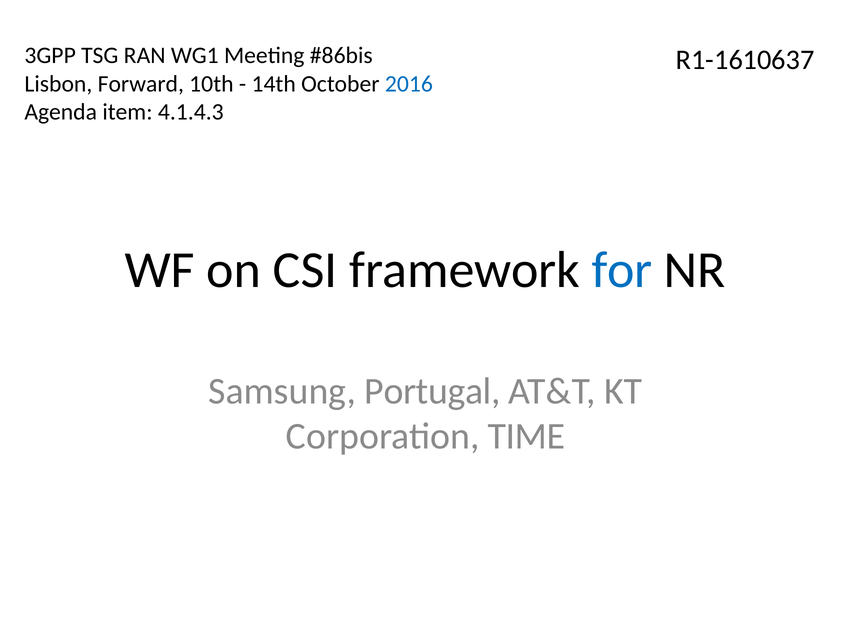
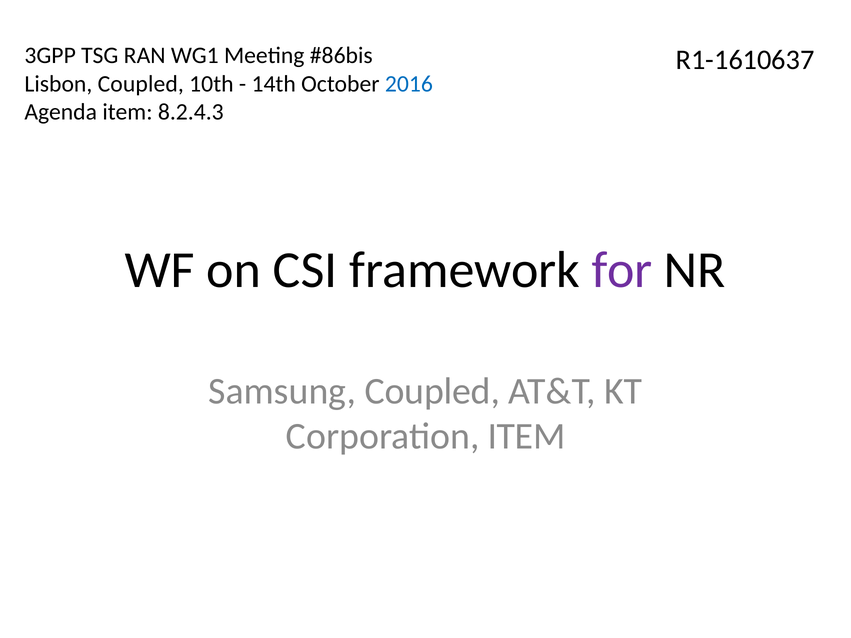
Lisbon Forward: Forward -> Coupled (141, 84)
4.1.4.3: 4.1.4.3 -> 8.2.4.3 (191, 112)
for colour: blue -> purple (622, 270)
Samsung Portugal: Portugal -> Coupled (432, 391)
Corporation TIME: TIME -> ITEM (527, 437)
